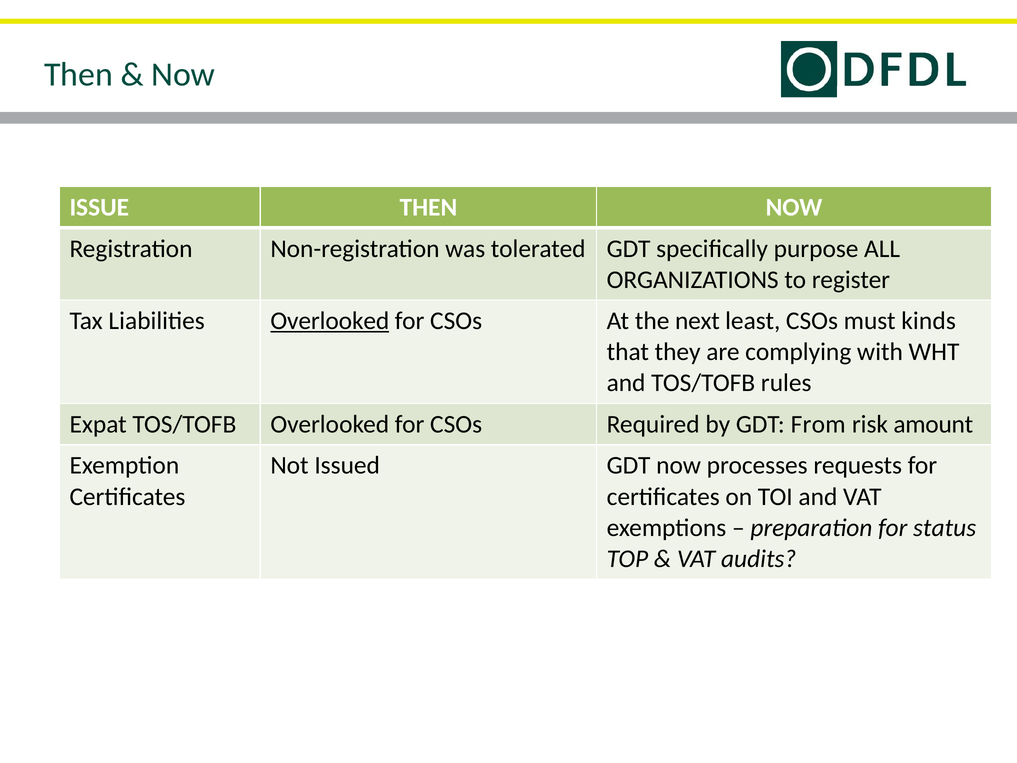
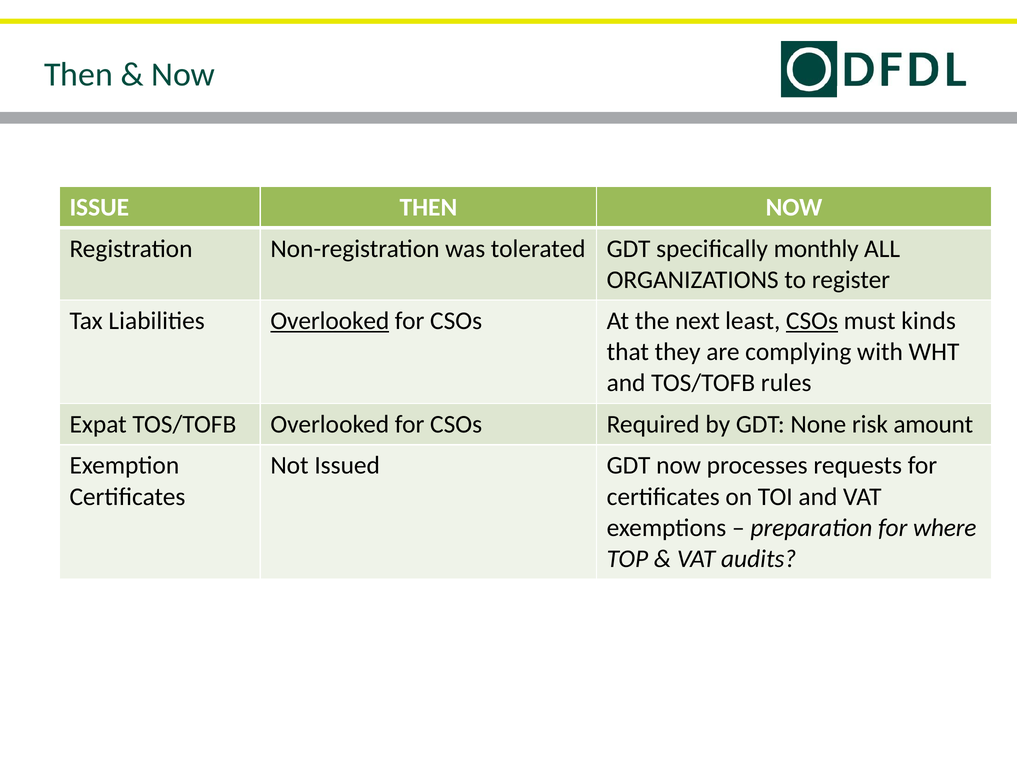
purpose: purpose -> monthly (816, 249)
CSOs underline: none -> present (812, 321)
From: From -> None (818, 424)
status: status -> where (945, 527)
